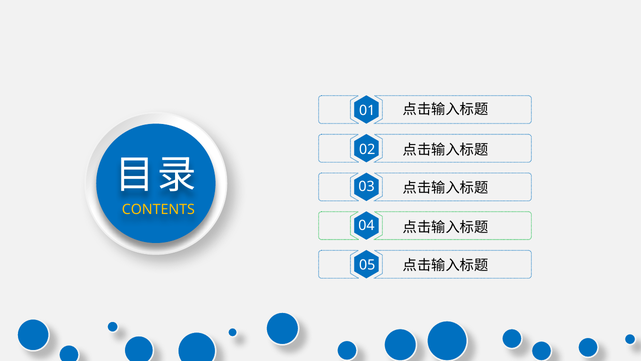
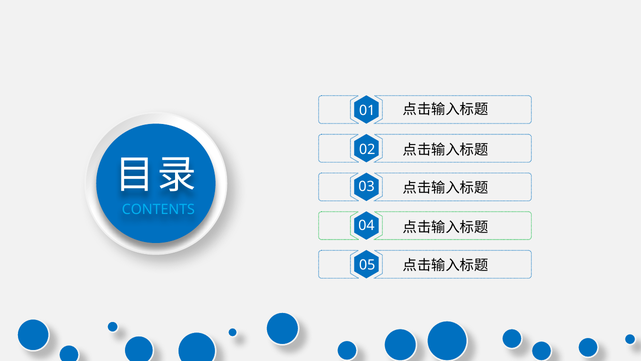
CONTENTS colour: yellow -> light blue (158, 209)
